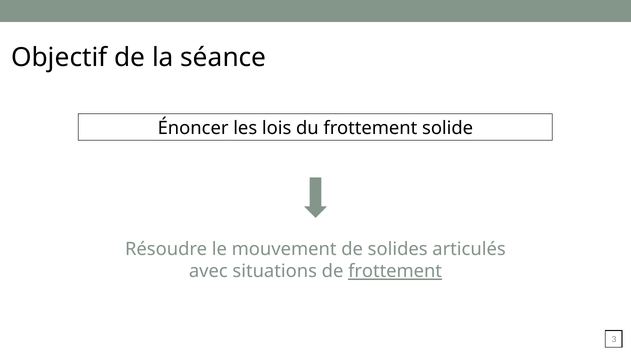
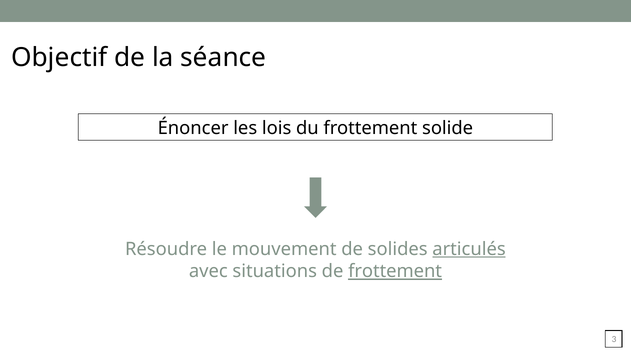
articulés underline: none -> present (469, 249)
